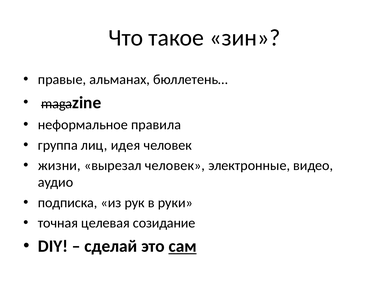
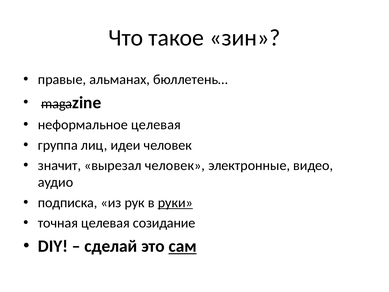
неформальное правила: правила -> целевая (156, 125)
идея: идея -> идеи (126, 145)
жизни: жизни -> значит (59, 165)
руки underline: none -> present (175, 202)
